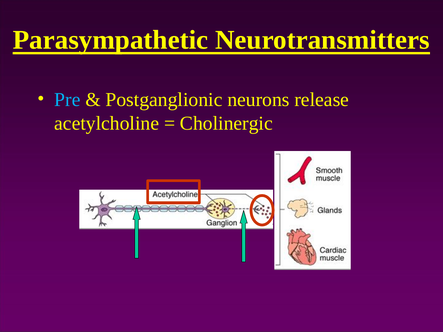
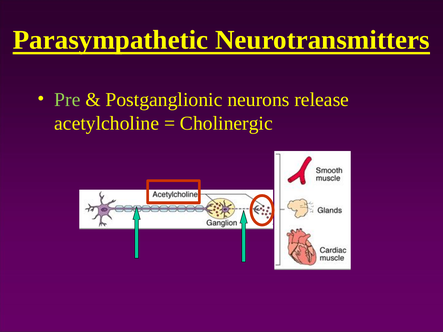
Pre colour: light blue -> light green (67, 100)
